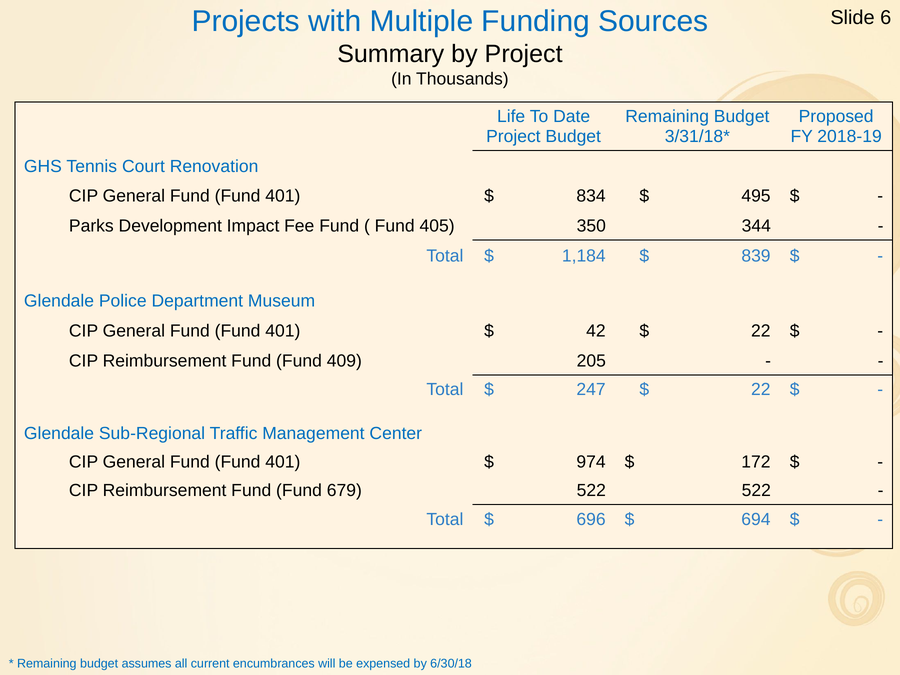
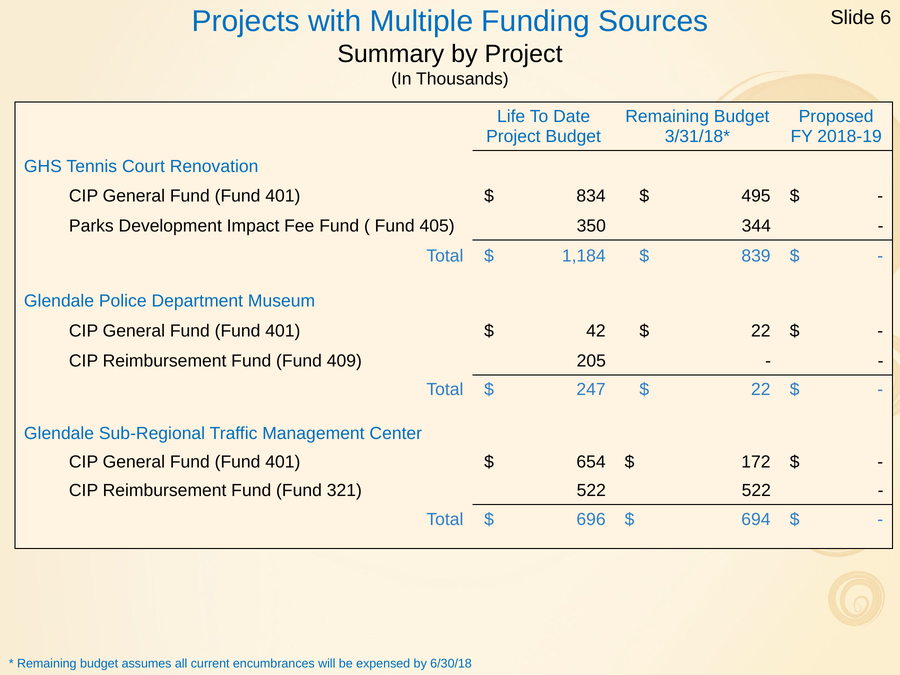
974: 974 -> 654 (591, 462)
679: 679 -> 321 (344, 491)
